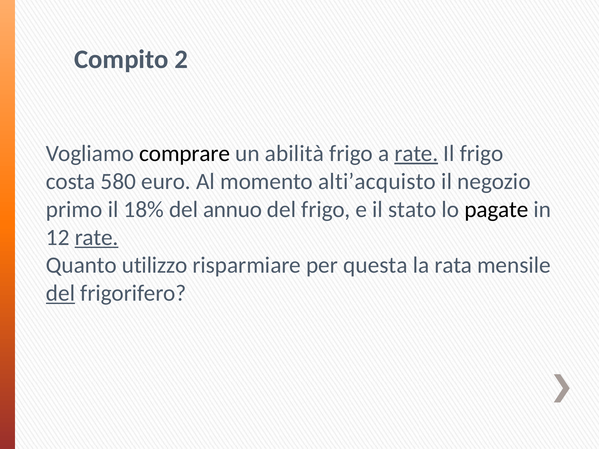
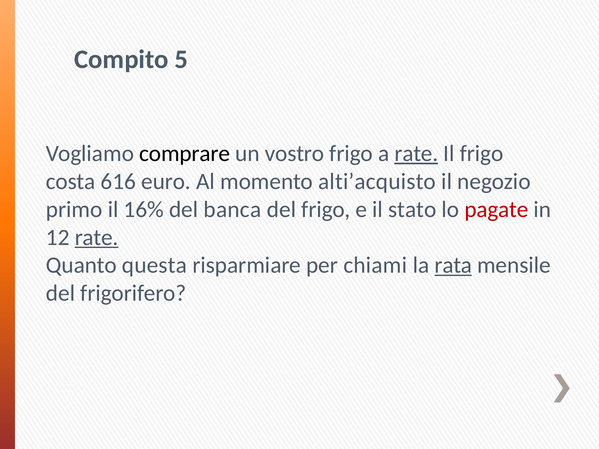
2: 2 -> 5 (181, 59)
abilità: abilità -> vostro (295, 154)
580: 580 -> 616 (118, 182)
18%: 18% -> 16% (144, 209)
annuo: annuo -> banca (232, 209)
pagate colour: black -> red (496, 209)
utilizzo: utilizzo -> questa (154, 265)
questa: questa -> chiami (375, 265)
rata underline: none -> present (453, 265)
del underline: present -> none (60, 293)
